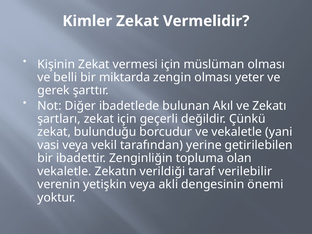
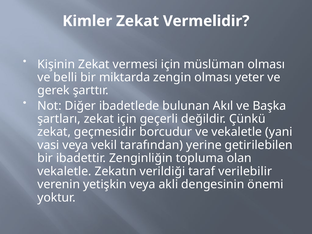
Zekatı: Zekatı -> Başka (269, 106)
bulunduğu: bulunduğu -> geçmesidir (105, 132)
